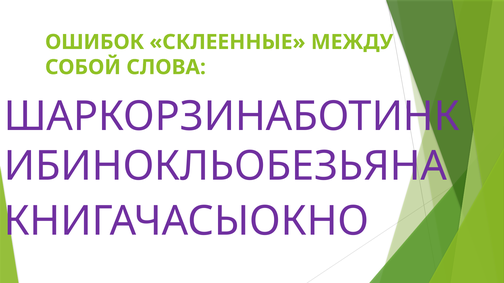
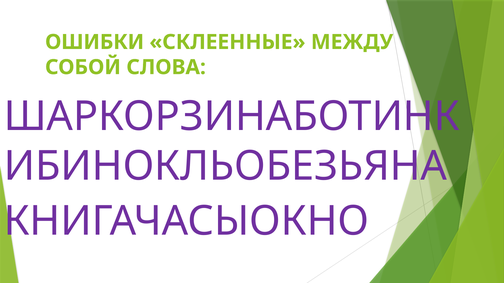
ОШИБОК: ОШИБОК -> ОШИБКИ (95, 42)
